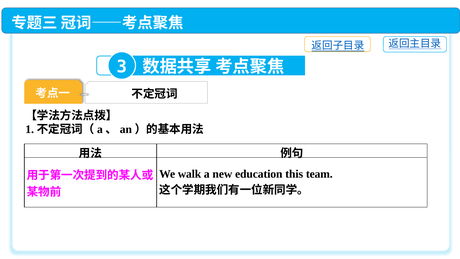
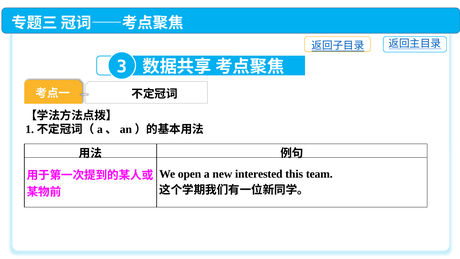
walk: walk -> open (190, 174)
education: education -> interested (259, 174)
